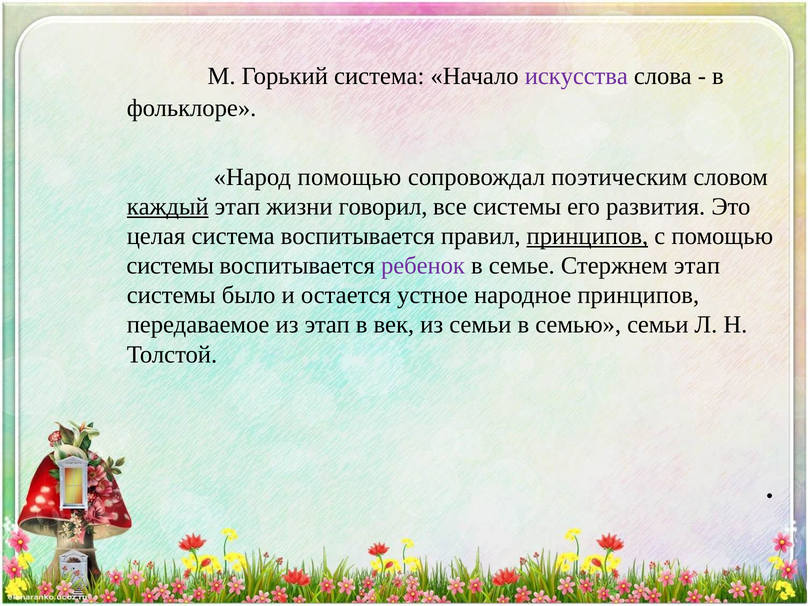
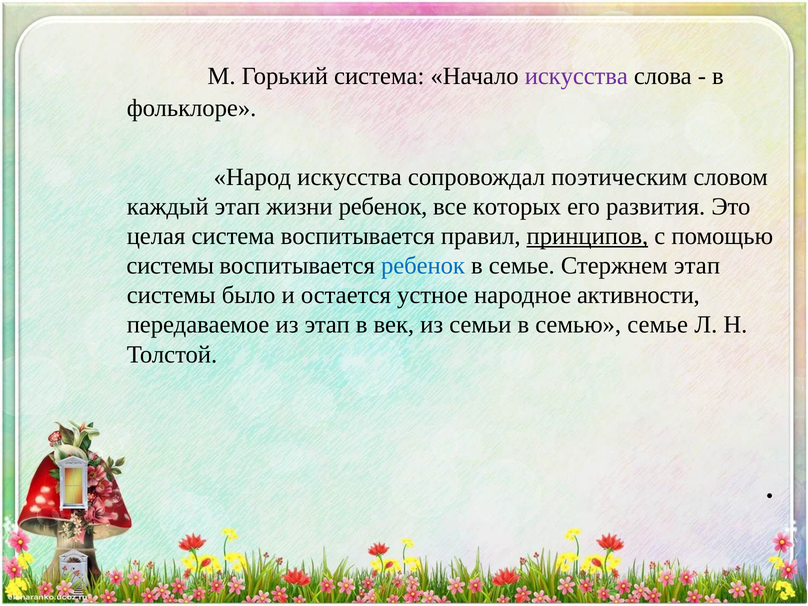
Народ помощью: помощью -> искусства (349, 177)
каждый underline: present -> none (168, 206)
жизни говорил: говорил -> ребенок (383, 206)
все системы: системы -> которых (517, 206)
ребенок colour: purple -> blue (423, 266)
народное принципов: принципов -> активности (638, 295)
семью семьи: семьи -> семье (658, 325)
